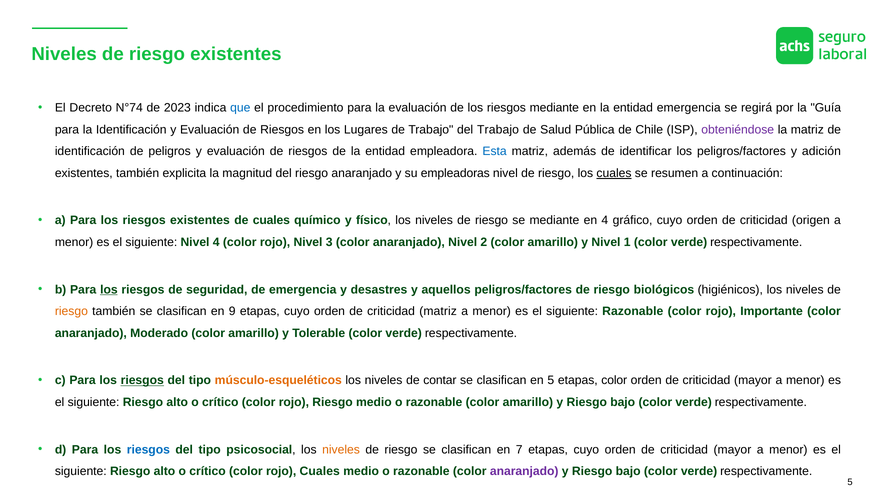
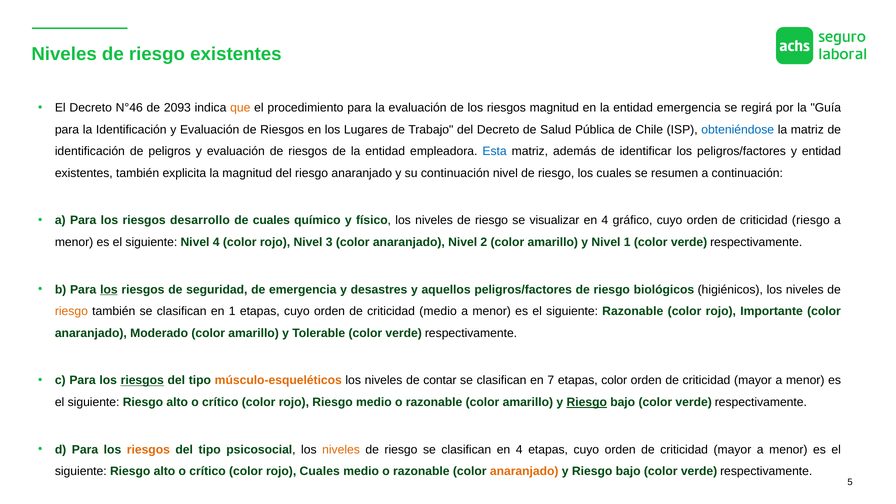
N°74: N°74 -> N°46 (129, 108)
2023: 2023 -> 2093 (177, 108)
que colour: blue -> orange (240, 108)
riesgos mediante: mediante -> magnitud (554, 108)
del Trabajo: Trabajo -> Decreto (498, 130)
obteniéndose colour: purple -> blue (738, 130)
y adición: adición -> entidad (822, 151)
su empleadoras: empleadoras -> continuación (455, 173)
cuales underline: present -> none (614, 173)
riesgos existentes: existentes -> desarrollo (200, 220)
se mediante: mediante -> visualizar (554, 220)
criticidad origen: origen -> riesgo (811, 220)
en 9: 9 -> 1 (232, 311)
criticidad matriz: matriz -> medio (438, 311)
en 5: 5 -> 7 (551, 380)
Riesgo underline: none -> present (587, 402)
riesgos colour: blue -> orange (148, 450)
clasifican en 7: 7 -> 4 (519, 450)
anaranjado colour: purple -> orange (524, 471)
